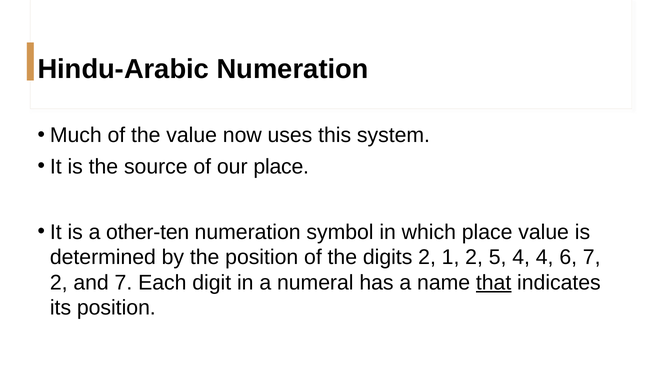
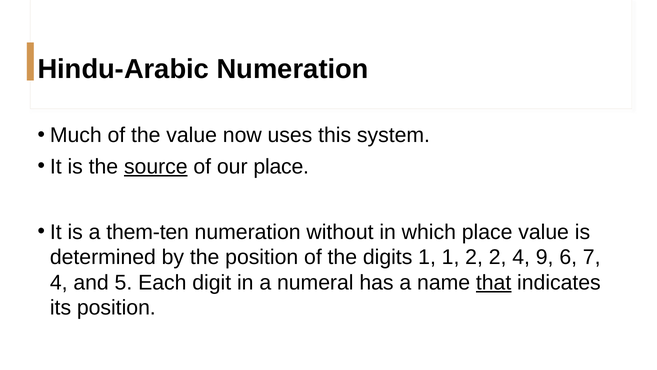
source underline: none -> present (156, 166)
other-ten: other-ten -> them-ten (148, 232)
symbol: symbol -> without (340, 232)
digits 2: 2 -> 1 (427, 257)
2 5: 5 -> 2 (498, 257)
4 4: 4 -> 9 (545, 257)
2: 2 -> 4 (59, 282)
and 7: 7 -> 5 (123, 282)
